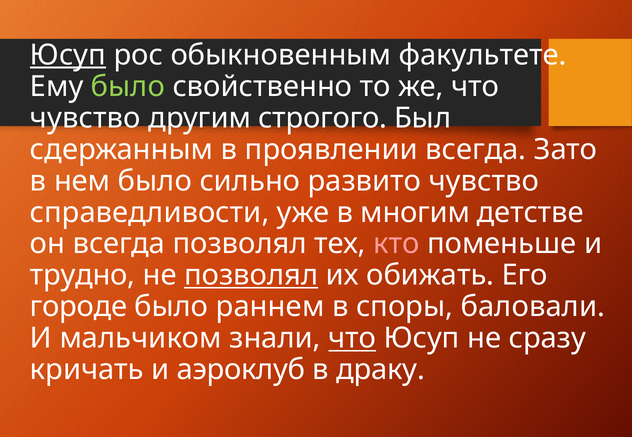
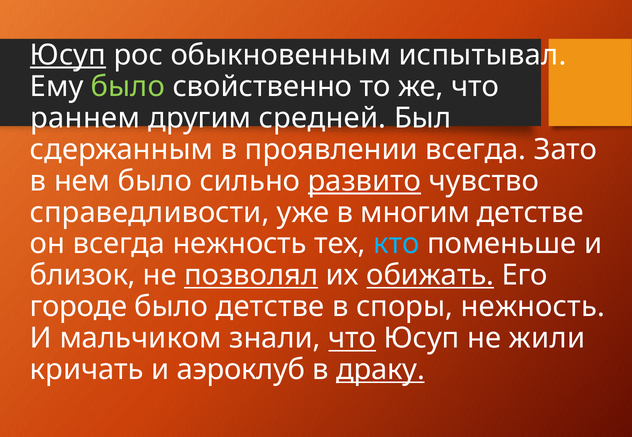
факультете: факультете -> испытывал (482, 55)
чувство: чувство -> раннем (85, 118)
строгого: строгого -> средней (322, 118)
развито underline: none -> present (364, 181)
всегда позволял: позволял -> нежность (240, 244)
кто colour: pink -> light blue (396, 244)
трудно: трудно -> близок (83, 276)
обижать underline: none -> present (430, 276)
было раннем: раннем -> детстве (270, 307)
споры баловали: баловали -> нежность (533, 307)
сразу: сразу -> жили (547, 339)
драку underline: none -> present (381, 370)
